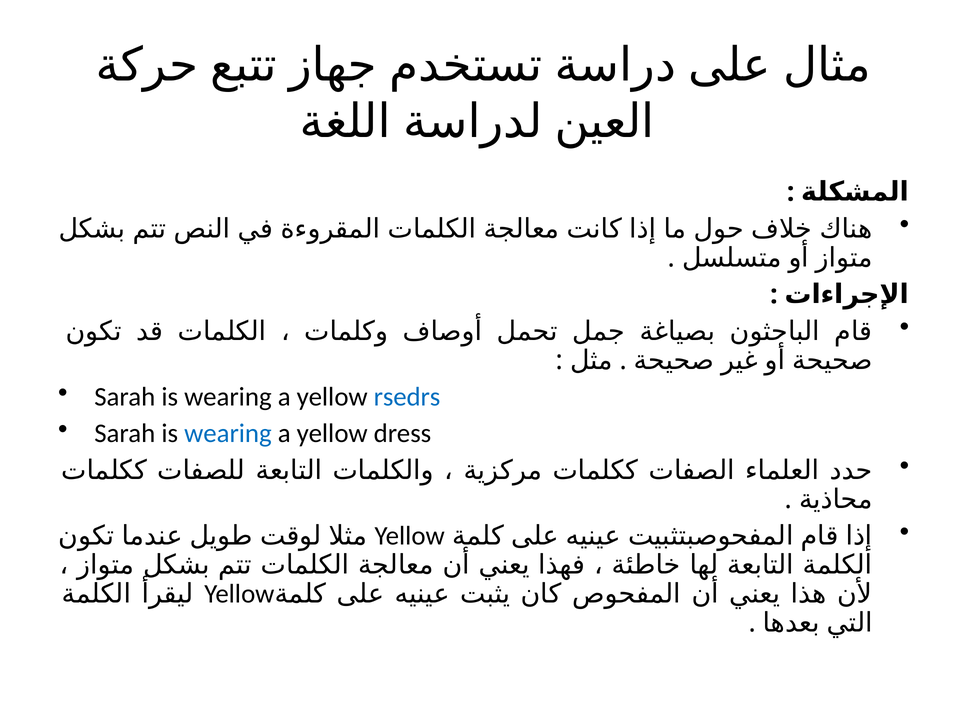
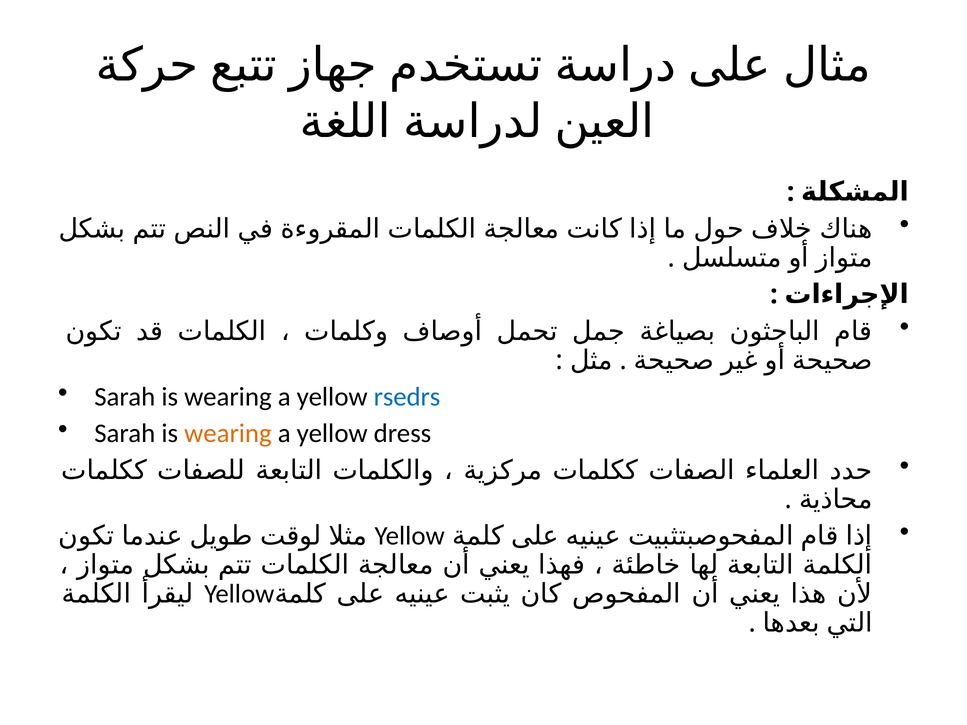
wearing colour: blue -> orange (228, 434)
